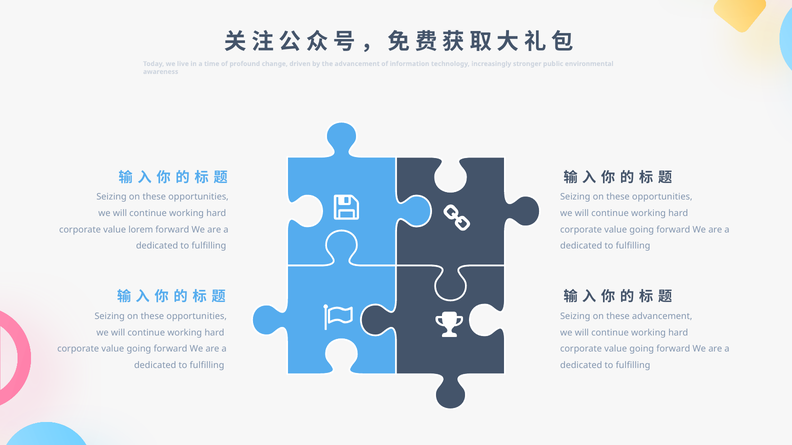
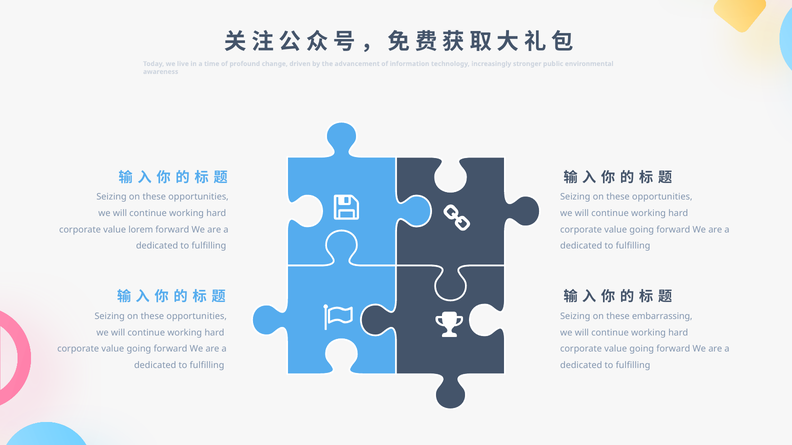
these advancement: advancement -> embarrassing (662, 317)
